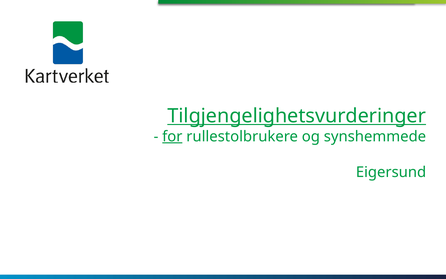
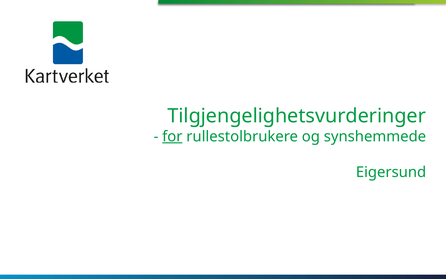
Tilgjengelighetsvurderinger underline: present -> none (297, 116)
